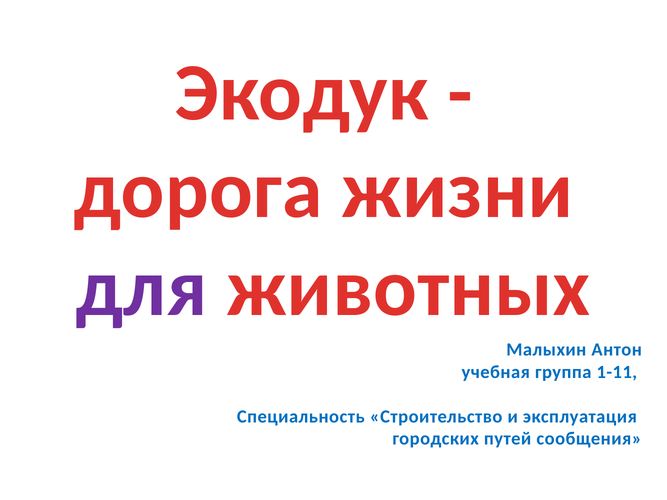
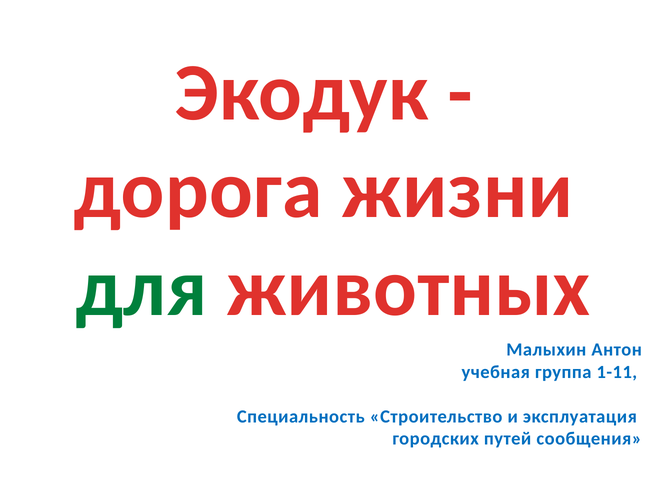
для colour: purple -> green (141, 288)
